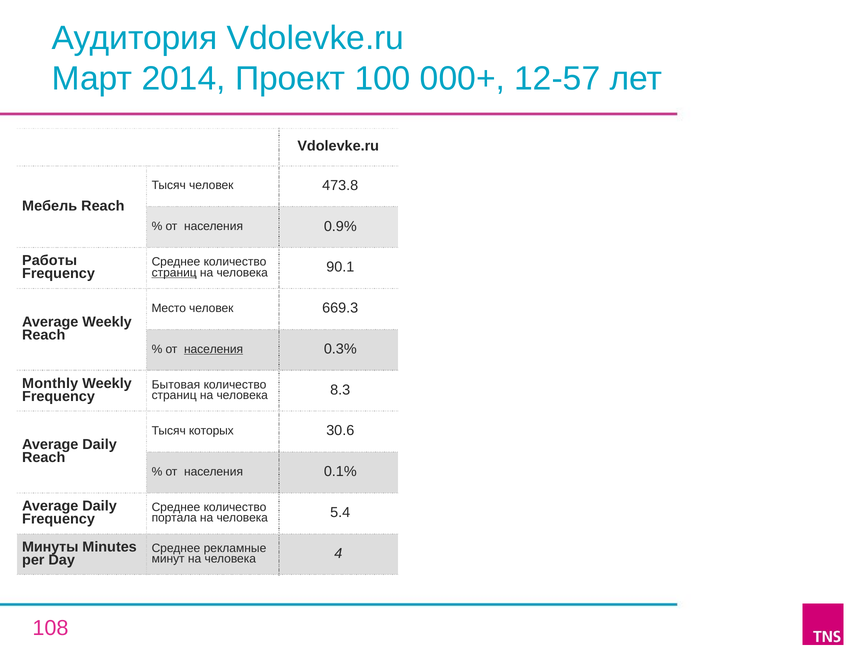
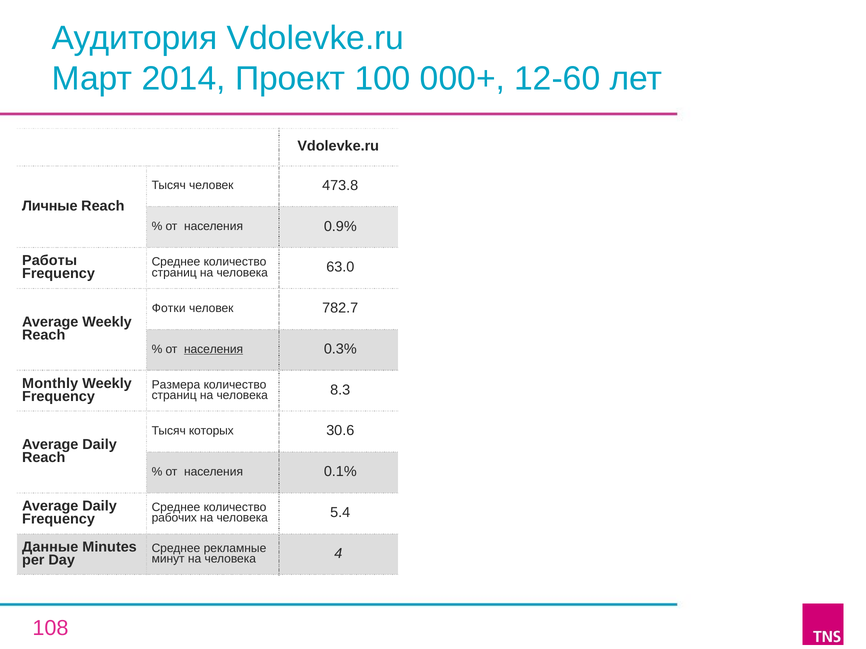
12-57: 12-57 -> 12-60 (557, 79)
Мебель: Мебель -> Личные (50, 206)
страниц underline: present -> none (174, 273)
90.1: 90.1 -> 63.0 (340, 267)
Место: Место -> Фотки (169, 308)
669.3: 669.3 -> 782.7 (340, 308)
Бытовая: Бытовая -> Размера (176, 385)
портала: портала -> рабочих (174, 518)
Минуты: Минуты -> Данные (50, 547)
